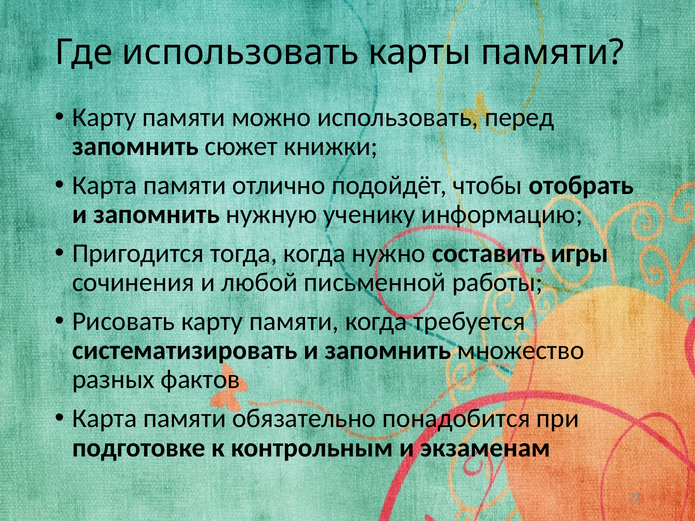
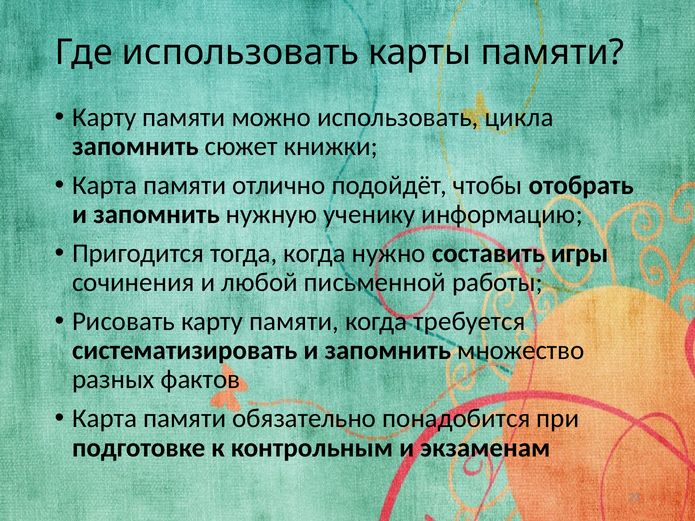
перед: перед -> цикла (519, 117)
